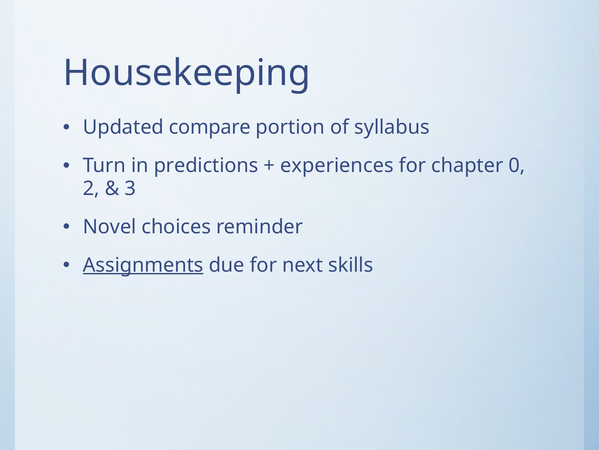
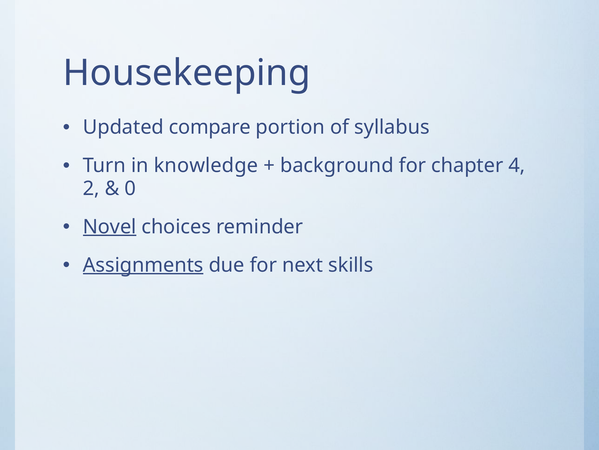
predictions: predictions -> knowledge (206, 165)
experiences: experiences -> background (337, 165)
0: 0 -> 4 (517, 165)
3: 3 -> 0 (130, 188)
Novel underline: none -> present (110, 226)
